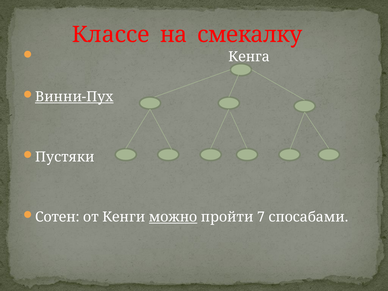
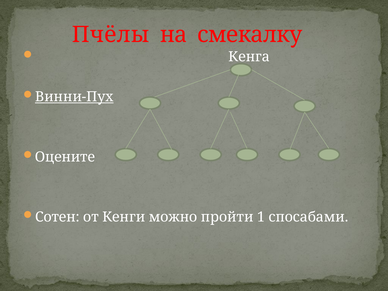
Классе: Классе -> Пчёлы (111, 35)
Пустяки: Пустяки -> Оцените (65, 157)
можно underline: present -> none (173, 217)
7: 7 -> 1 (261, 217)
